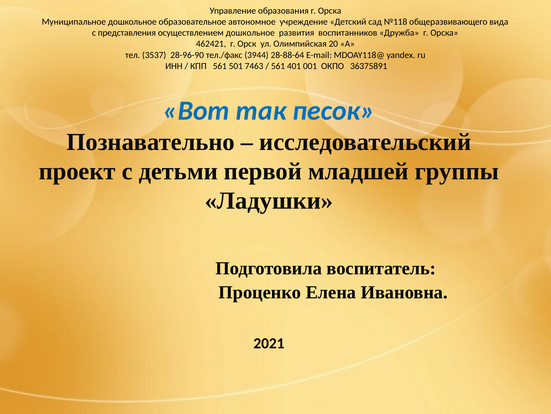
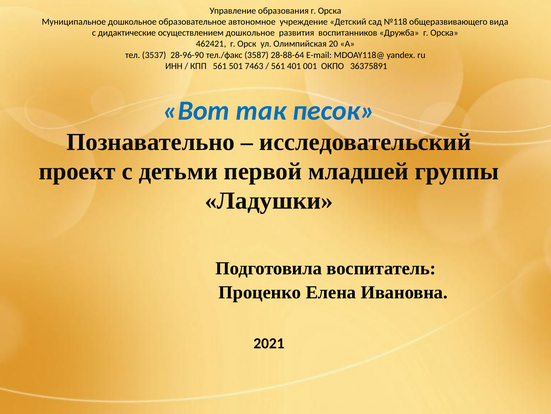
представления: представления -> дидактические (127, 33)
3944: 3944 -> 3587 (257, 55)
